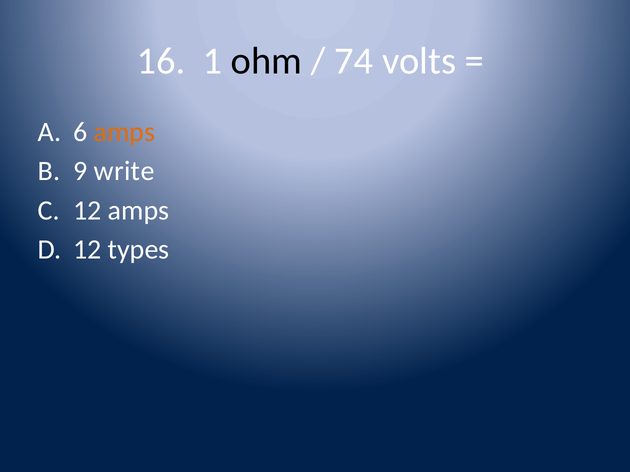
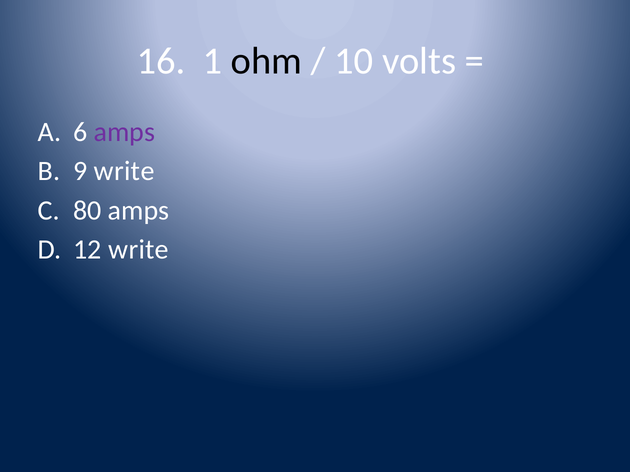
74: 74 -> 10 (354, 61)
amps colour: orange -> purple (124, 132)
12: 12 -> 80 (87, 211)
12 types: types -> write (139, 250)
